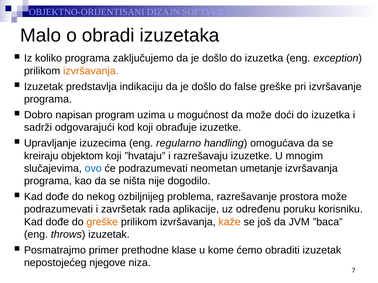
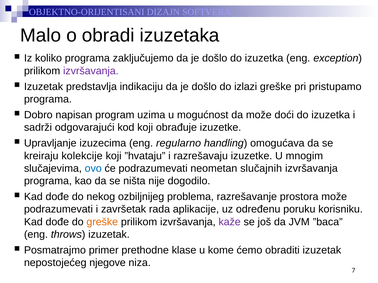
izvršavanja colour: orange -> purple (91, 71)
false: false -> izlazi (246, 87)
izvršavanje: izvršavanje -> pristupamo (335, 87)
objektom: objektom -> kolekcije (82, 156)
umetanje: umetanje -> slučajnih (261, 169)
kaže colour: orange -> purple (230, 222)
